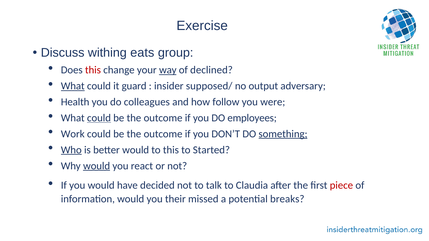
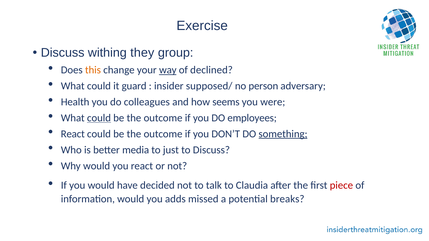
eats: eats -> they (142, 53)
this colour: red -> orange (93, 70)
What underline: present -> none (73, 86)
output: output -> person (263, 86)
follow: follow -> seems (226, 102)
Work: Work -> React (73, 134)
Who underline: present -> none (71, 150)
better would: would -> media (136, 150)
to this: this -> just (171, 150)
to Started: Started -> Discuss (211, 150)
would underline: present -> none (97, 166)
their: their -> adds (175, 199)
